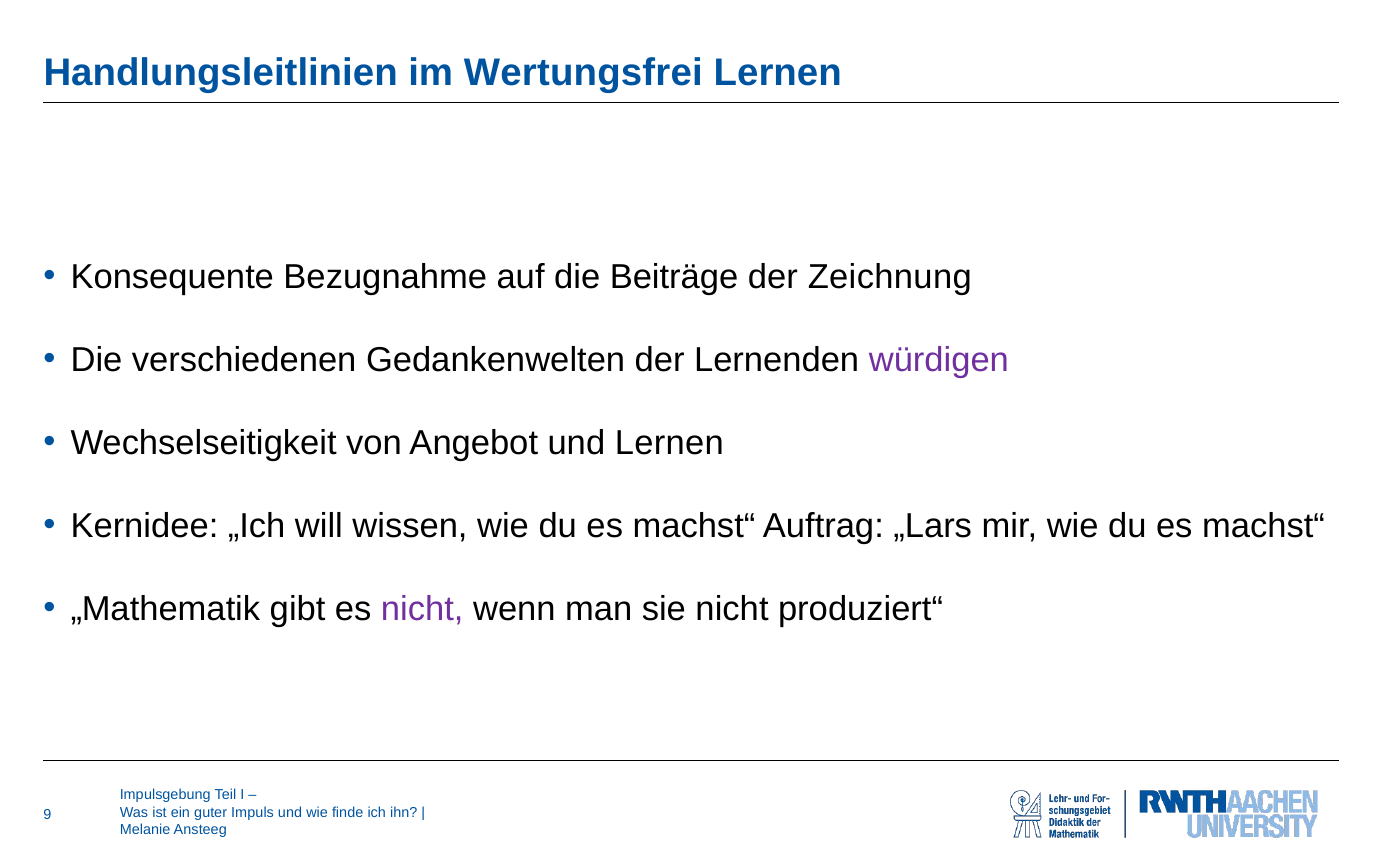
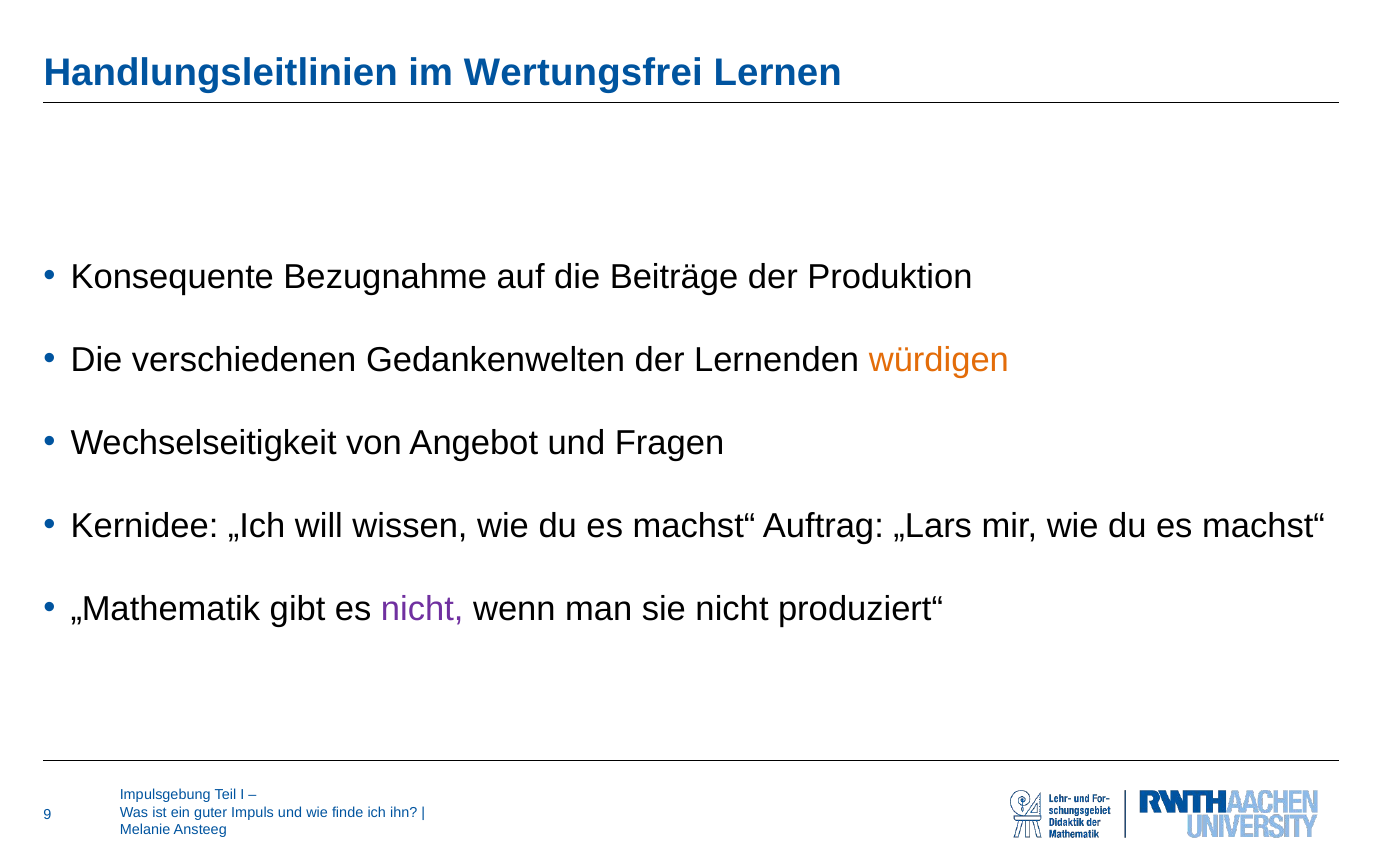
Zeichnung: Zeichnung -> Produktion (890, 277)
würdigen colour: purple -> orange (939, 360)
und Lernen: Lernen -> Fragen (670, 443)
